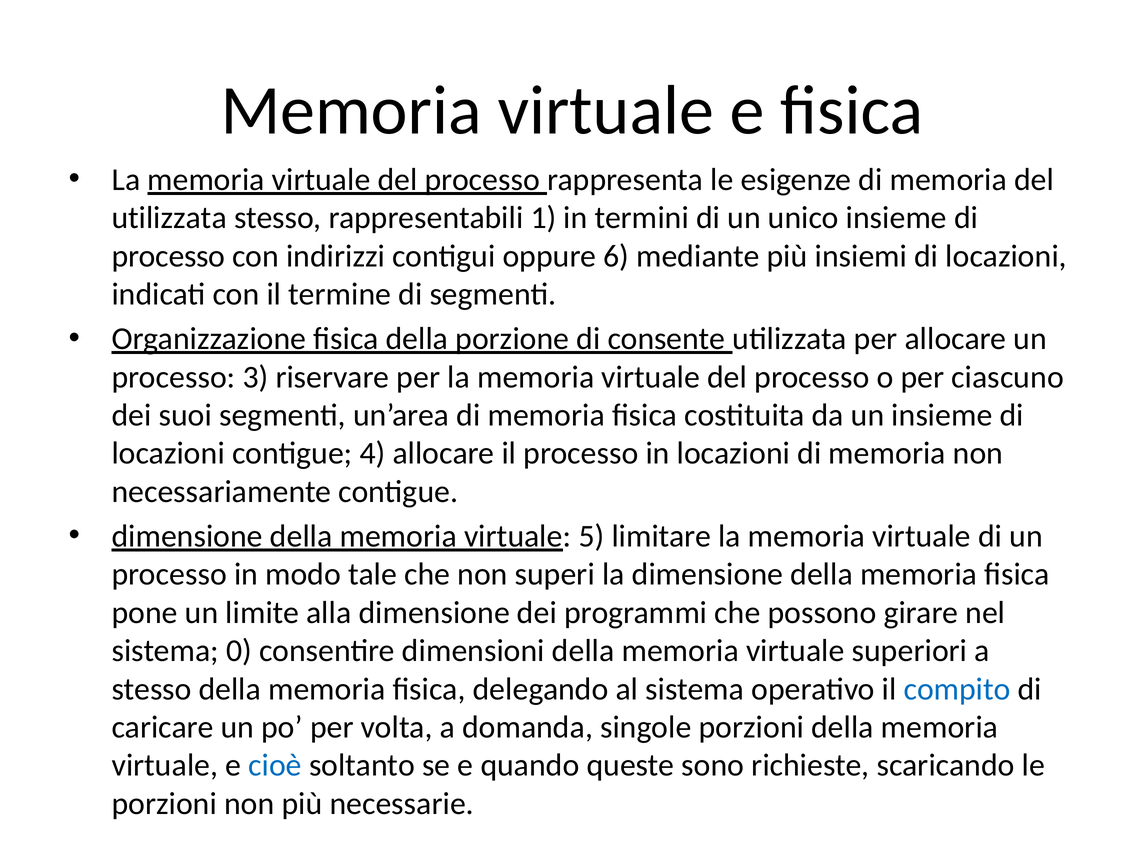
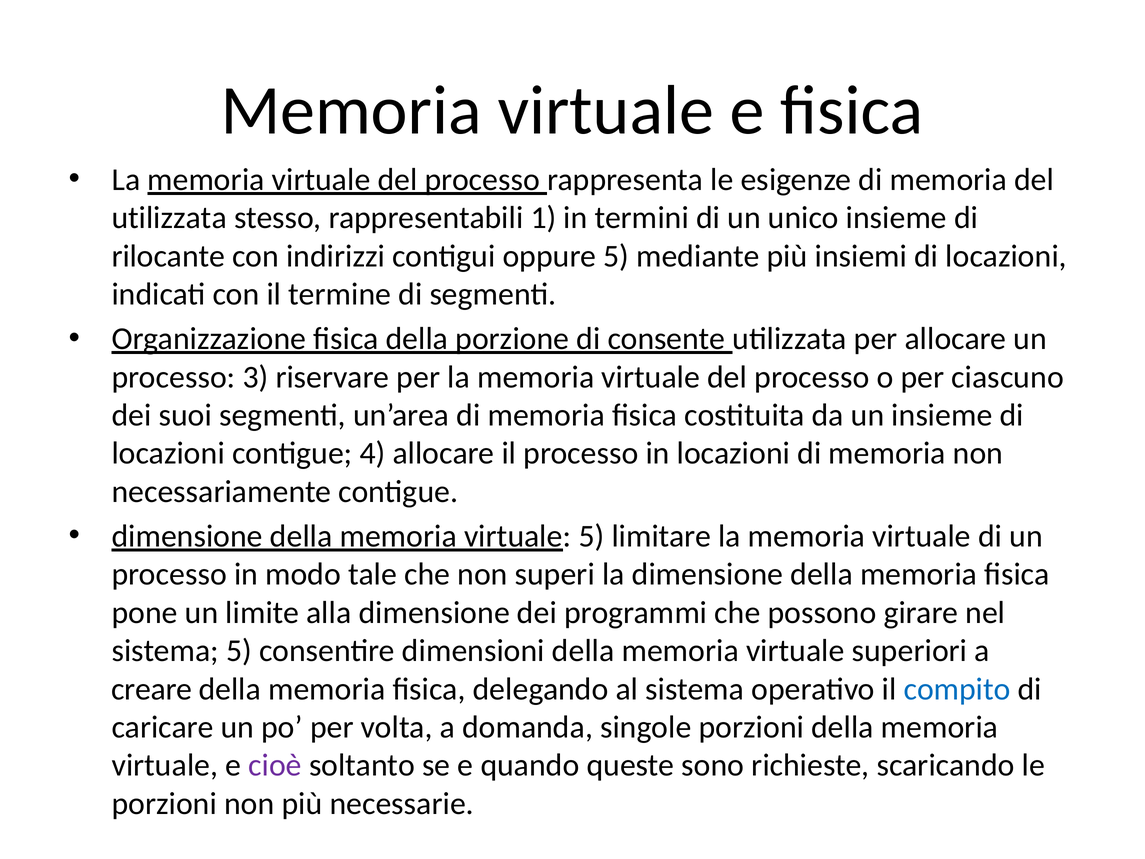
processo: processo -> rilocante (168, 256)
oppure 6: 6 -> 5 (616, 256)
sistema 0: 0 -> 5 (239, 651)
stesso: stesso -> creare (152, 689)
cioè colour: blue -> purple (275, 765)
